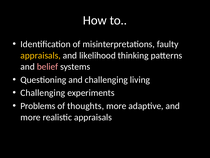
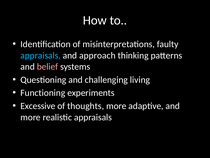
appraisals colour: yellow -> light blue (41, 55)
likelihood: likelihood -> approach (97, 55)
Challenging: Challenging -> Functioning (43, 93)
Problems: Problems -> Excessive (38, 106)
